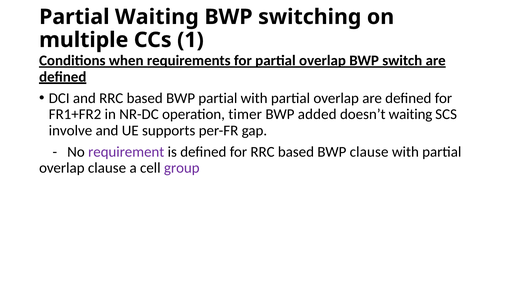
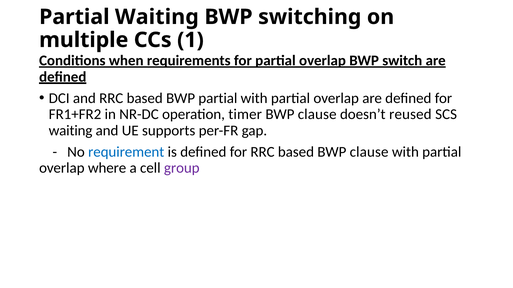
added: added -> clause (317, 115)
doesn’t waiting: waiting -> reused (410, 115)
involve: involve -> waiting (71, 131)
requirement colour: purple -> blue (126, 152)
overlap clause: clause -> where (107, 168)
